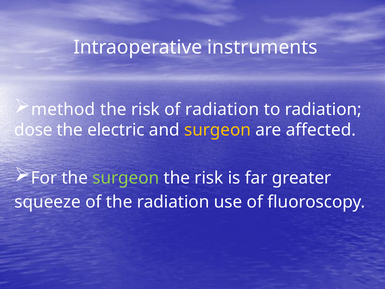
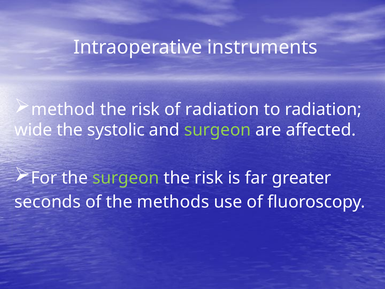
dose: dose -> wide (33, 130)
electric: electric -> systolic (116, 130)
surgeon colour: yellow -> light green (218, 130)
squeeze: squeeze -> seconds (48, 202)
the radiation: radiation -> methods (173, 202)
